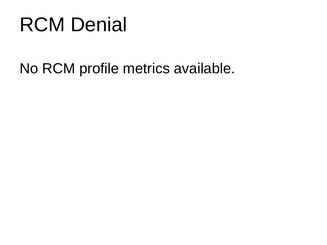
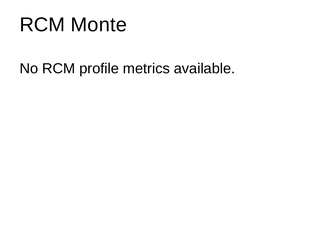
Denial: Denial -> Monte (99, 25)
